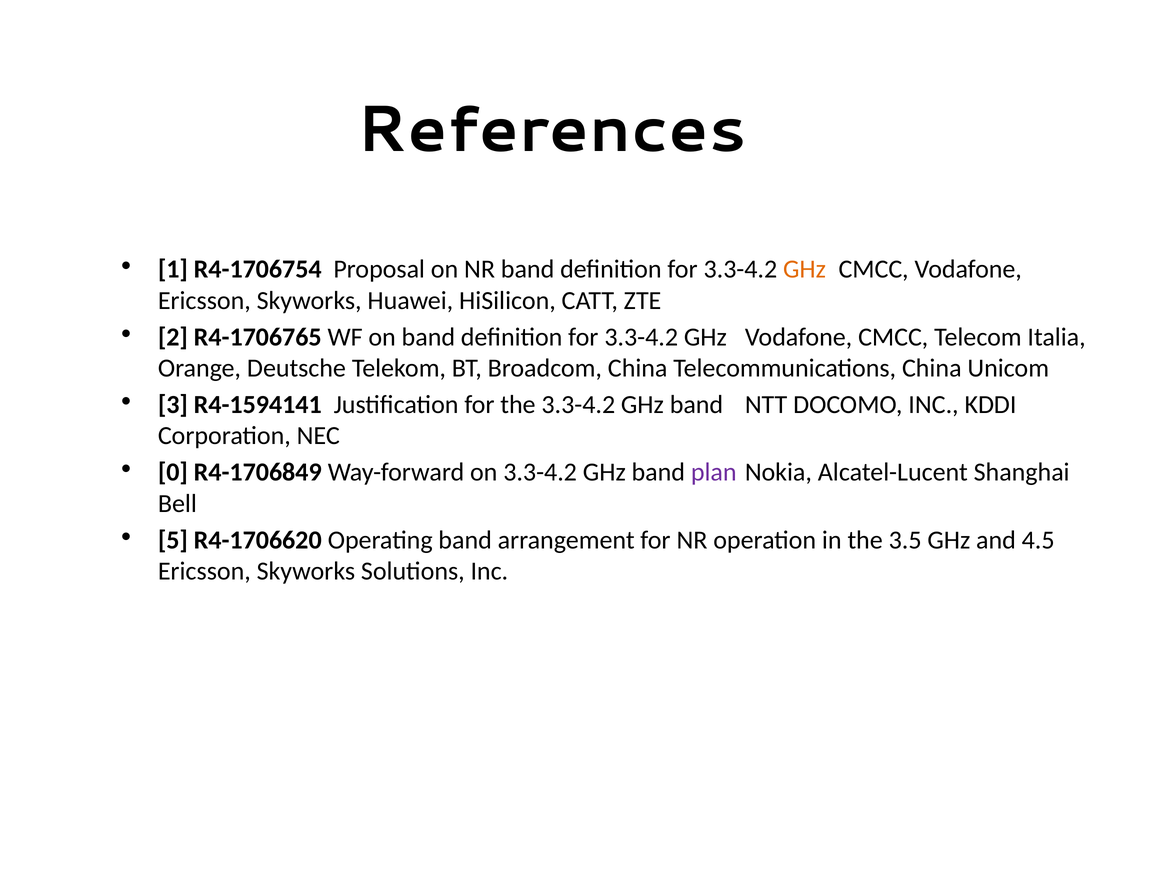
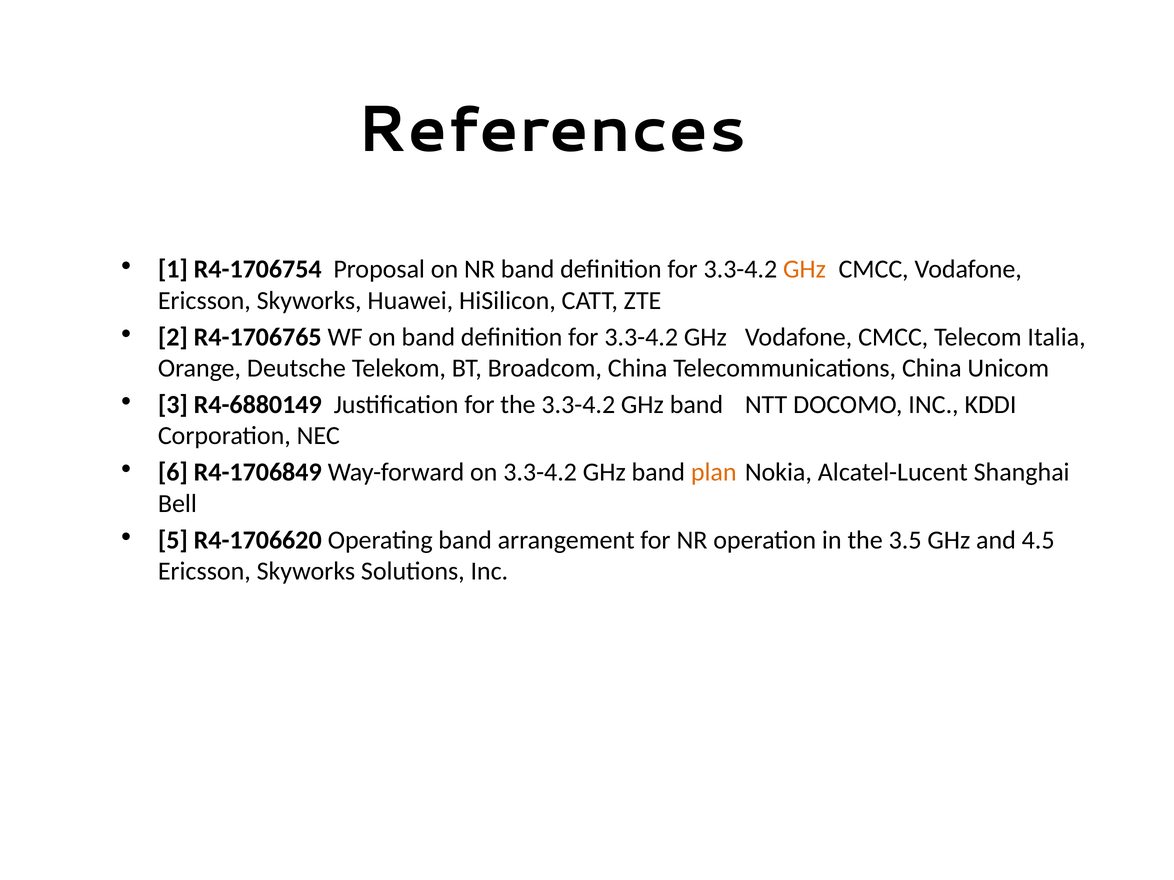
R4-1594141: R4-1594141 -> R4-6880149 (258, 405)
0: 0 -> 6 (173, 473)
plan colour: purple -> orange (714, 473)
